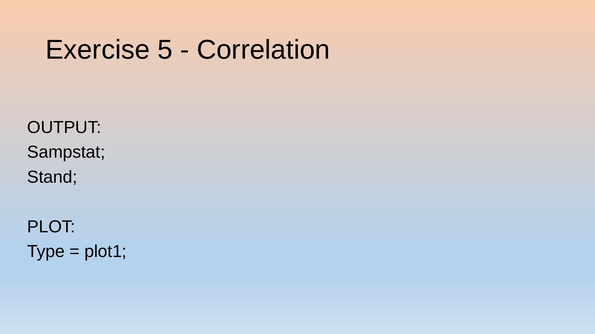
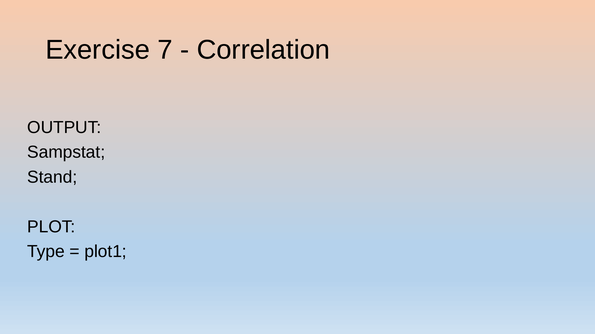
5: 5 -> 7 (165, 50)
